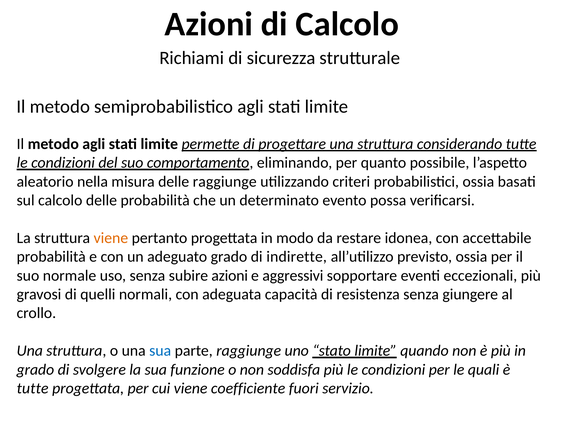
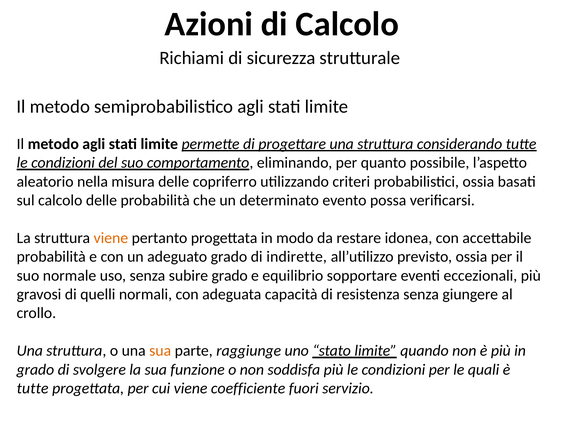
delle raggiunge: raggiunge -> copriferro (225, 182)
subire azioni: azioni -> grado (230, 276)
aggressivi: aggressivi -> equilibrio (293, 276)
sua colour: blue -> orange (160, 351)
